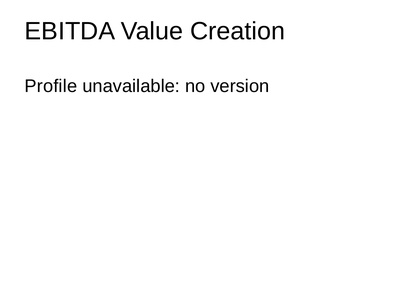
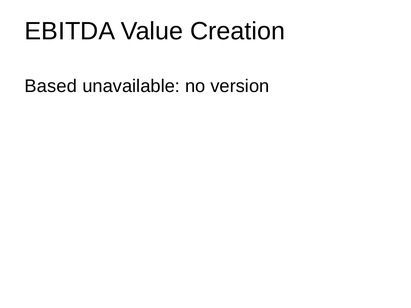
Profile: Profile -> Based (51, 86)
